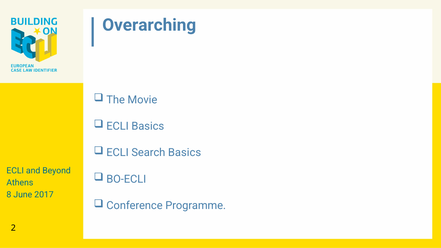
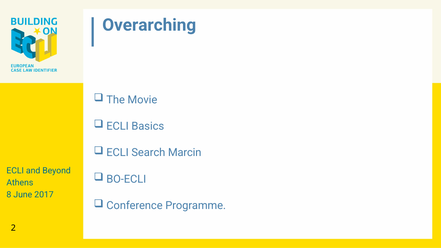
Search Basics: Basics -> Marcin (185, 153)
